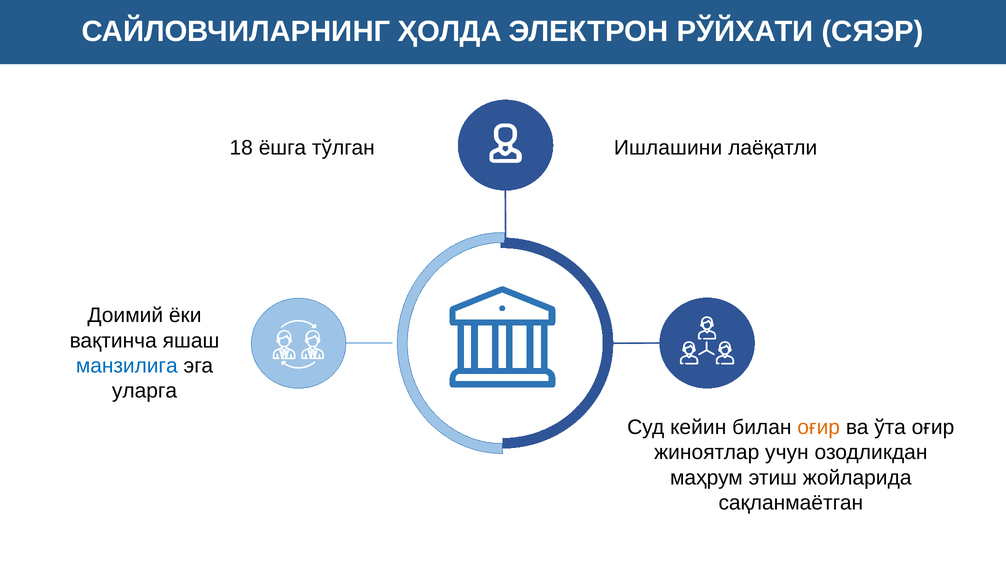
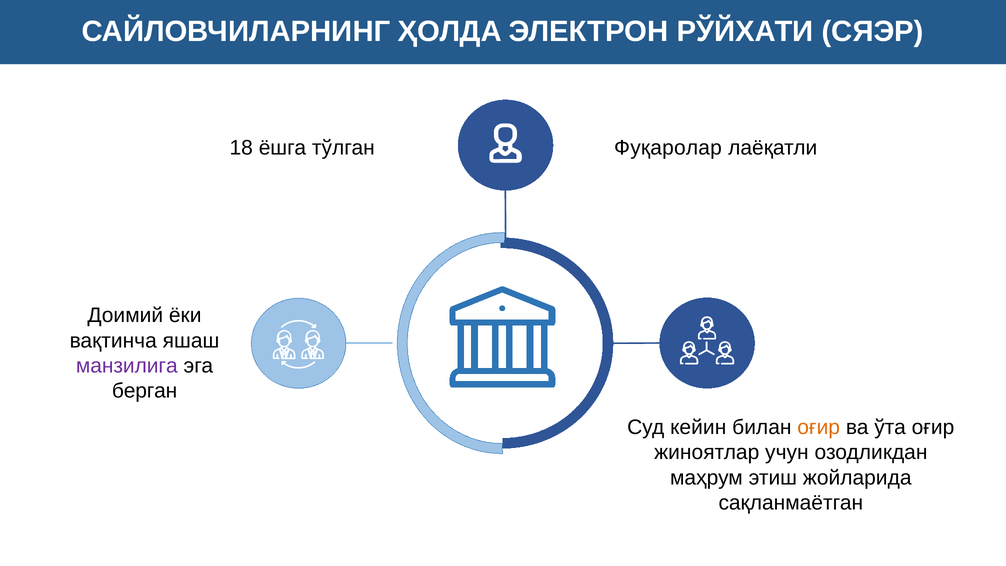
Ишлашини: Ишлашини -> Фуқаролар (668, 148)
манзилига colour: blue -> purple (127, 366)
уларга: уларга -> берган (145, 391)
